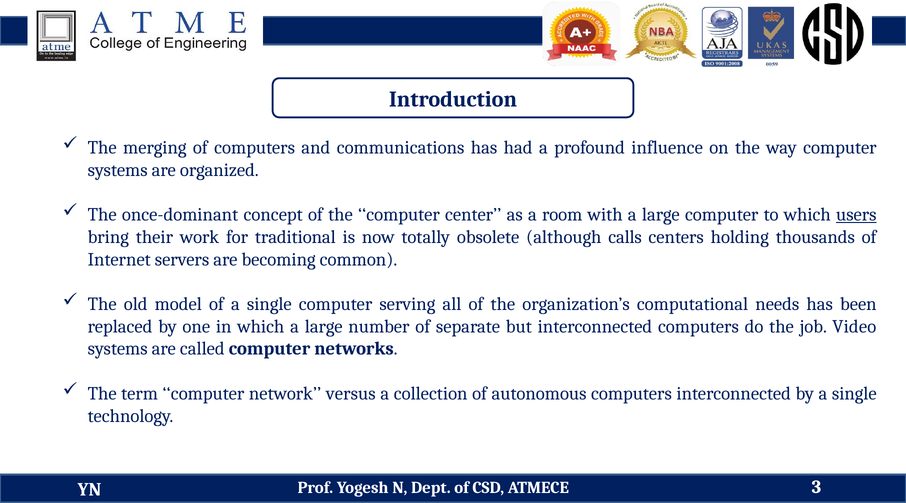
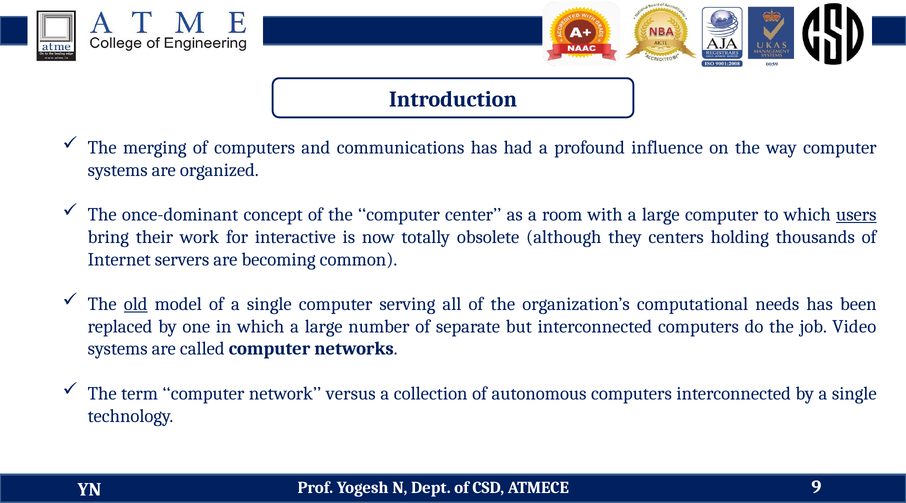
traditional: traditional -> interactive (295, 237)
calls: calls -> they (625, 237)
old underline: none -> present (136, 304)
3: 3 -> 9 (816, 487)
